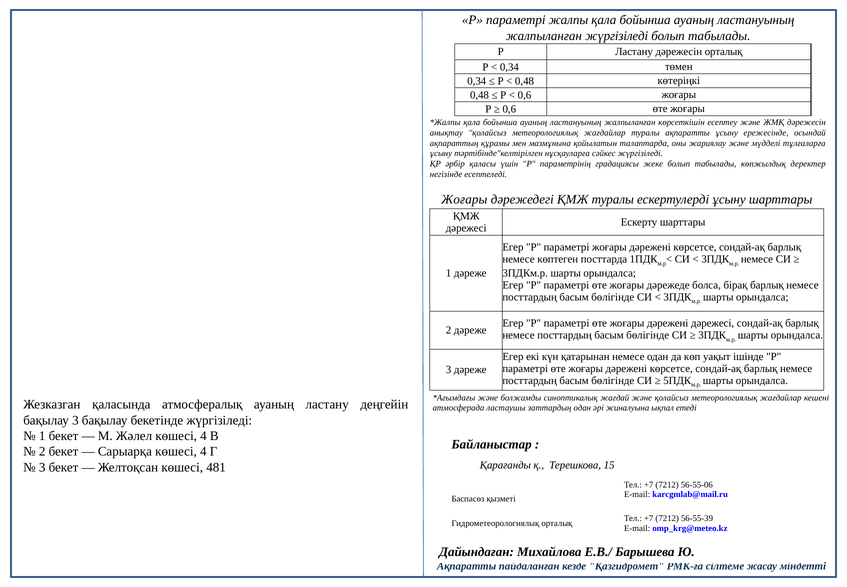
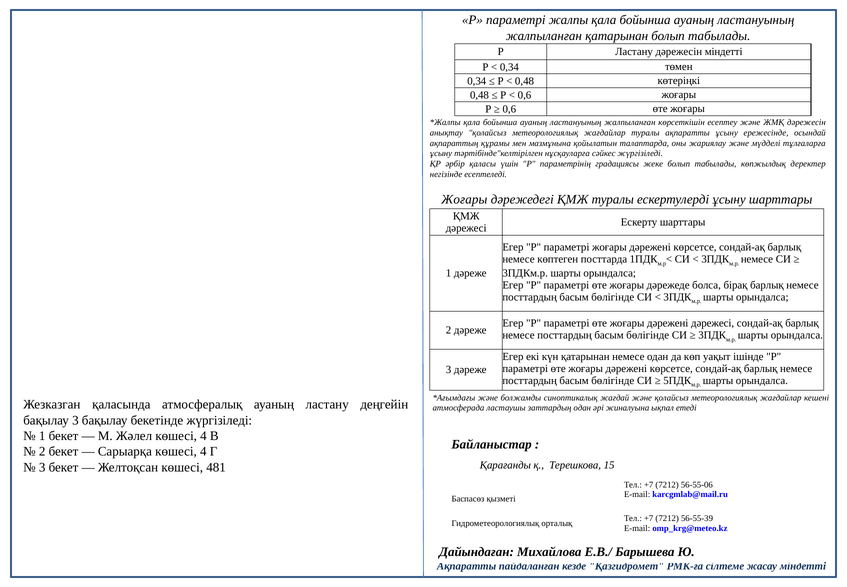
жалпыланған жүргізіледі: жүргізіледі -> қатарынан (617, 36)
дәрежесін орталық: орталық -> міндетті (724, 52)
